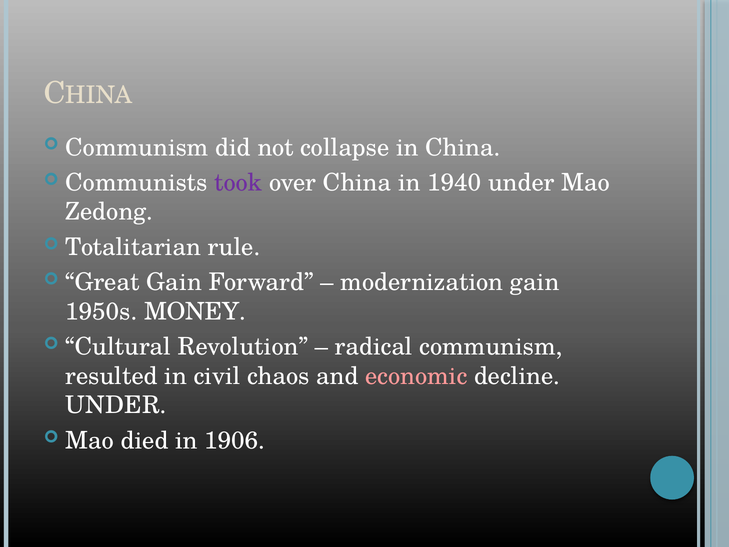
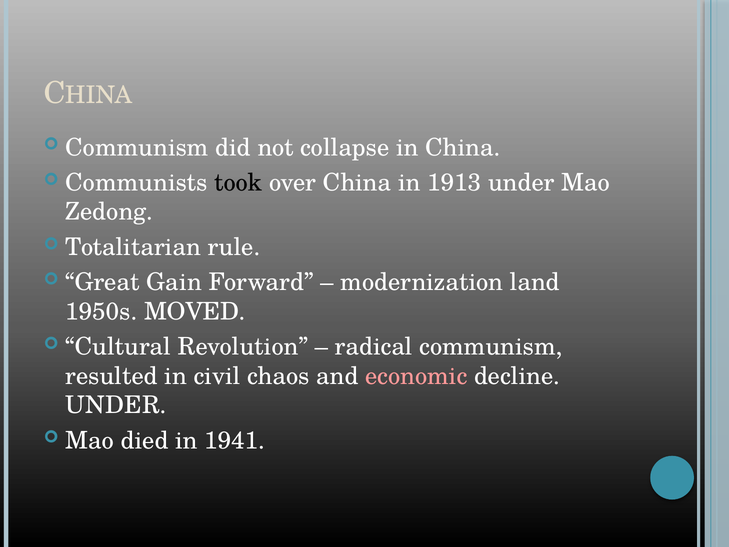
took colour: purple -> black (238, 183)
1940: 1940 -> 1913 (454, 183)
modernization gain: gain -> land (535, 282)
MONEY: MONEY -> MOVED (195, 312)
1906: 1906 -> 1941 (235, 440)
